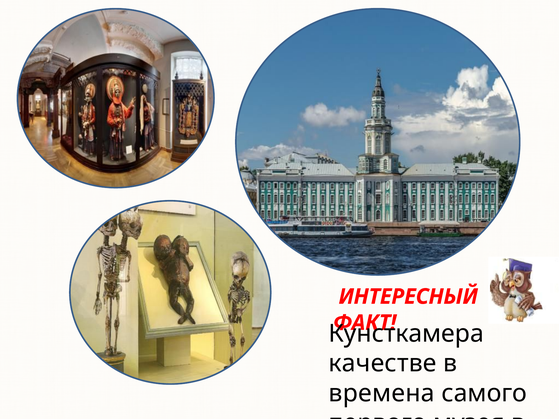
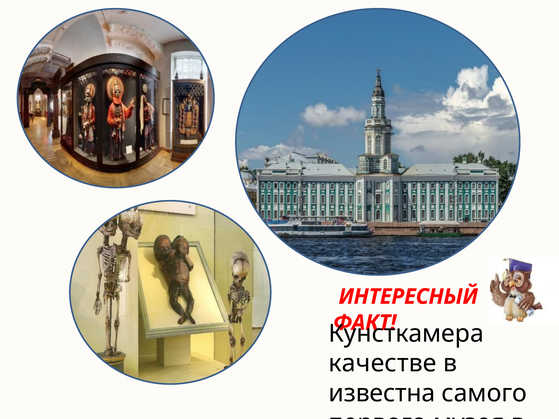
времена: времена -> известна (382, 393)
